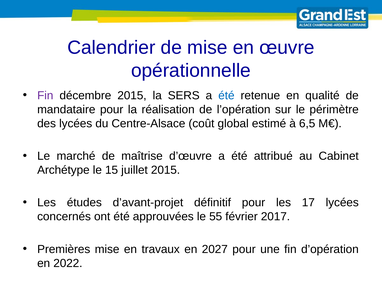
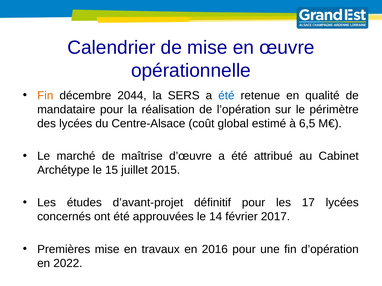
Fin colour: purple -> orange (45, 96)
décembre 2015: 2015 -> 2044 (132, 96)
55: 55 -> 14 (216, 217)
2027: 2027 -> 2016 (215, 250)
